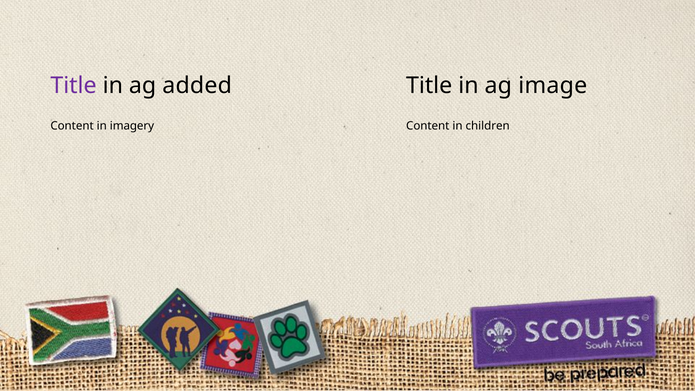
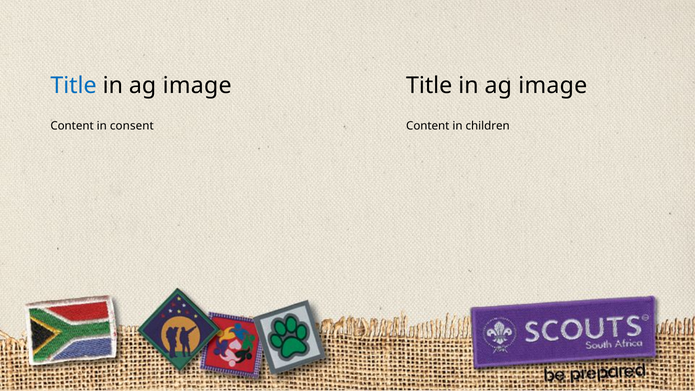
Title colour: purple -> blue (73, 86)
added: added -> image (197, 86)
imagery: imagery -> consent (132, 126)
